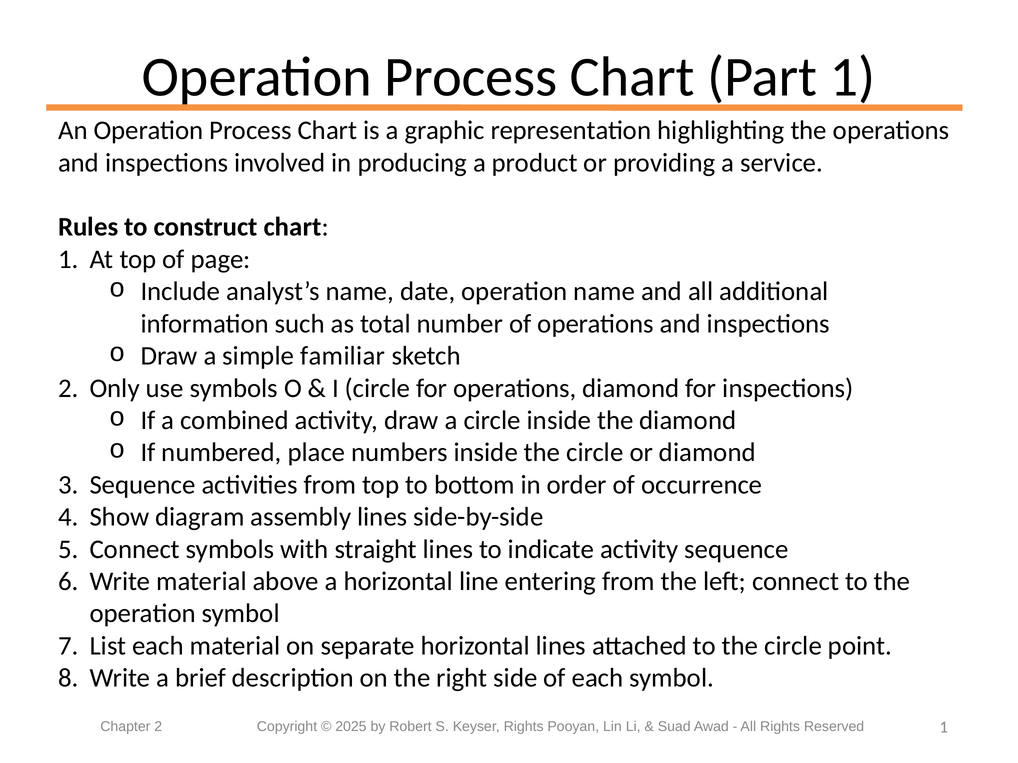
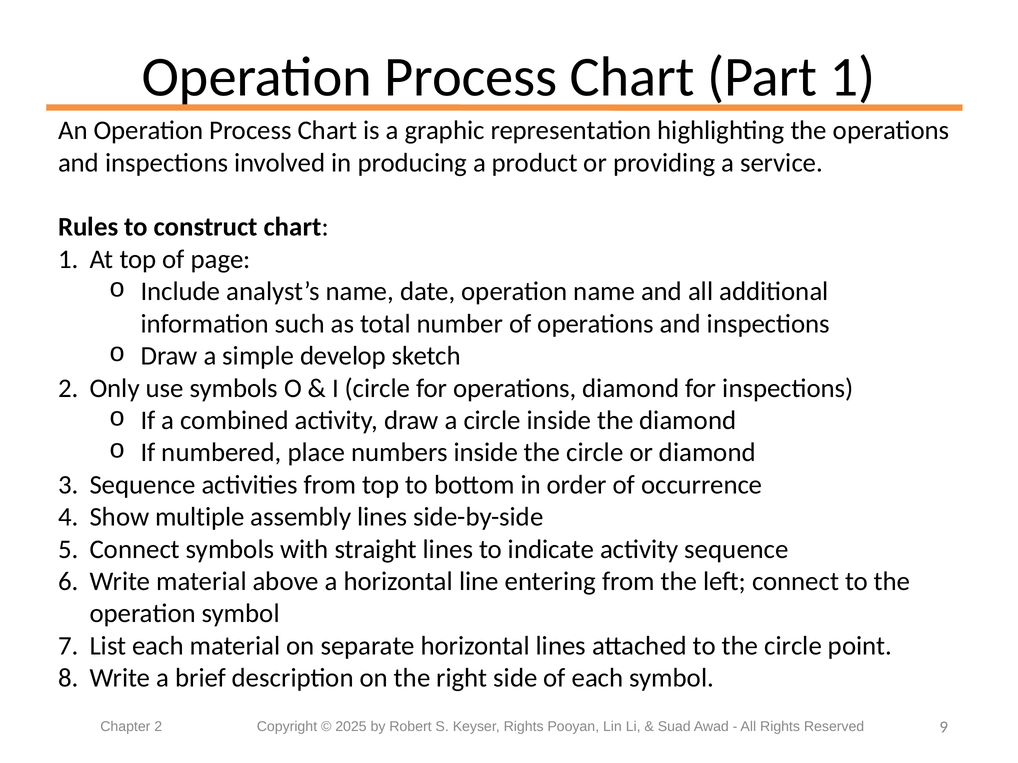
familiar: familiar -> develop (343, 356)
diagram: diagram -> multiple (200, 517)
Reserved 1: 1 -> 9 (944, 728)
